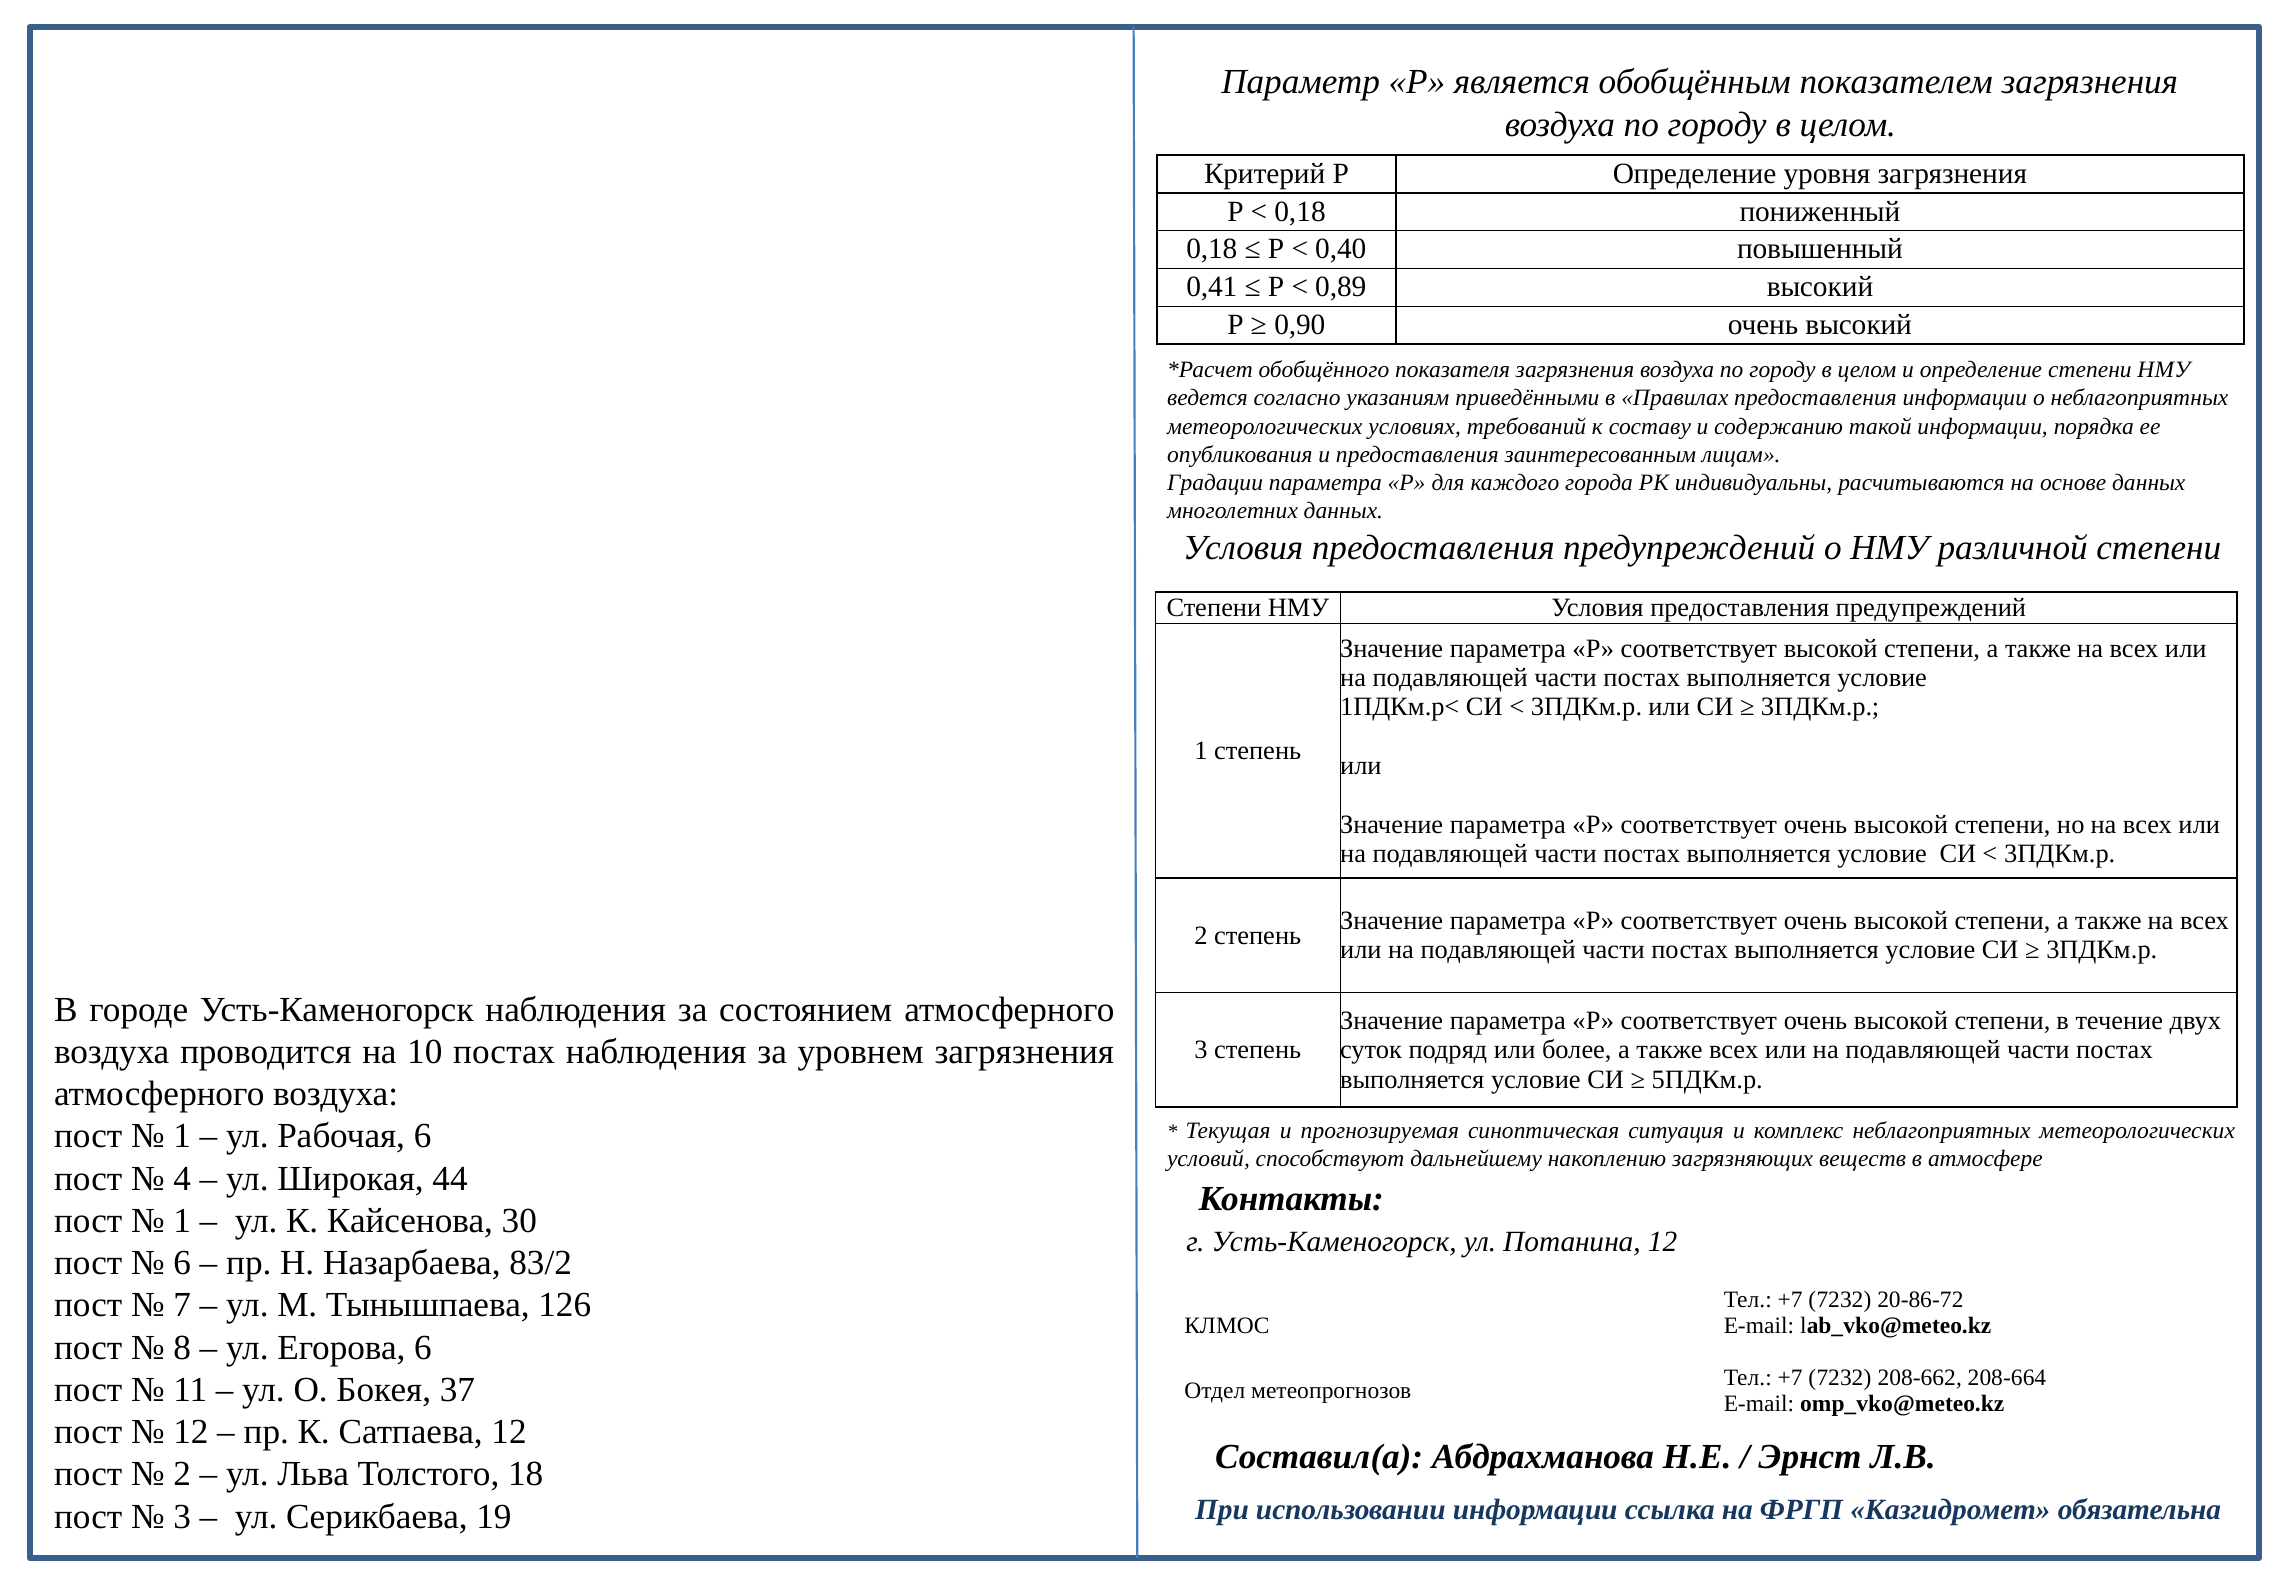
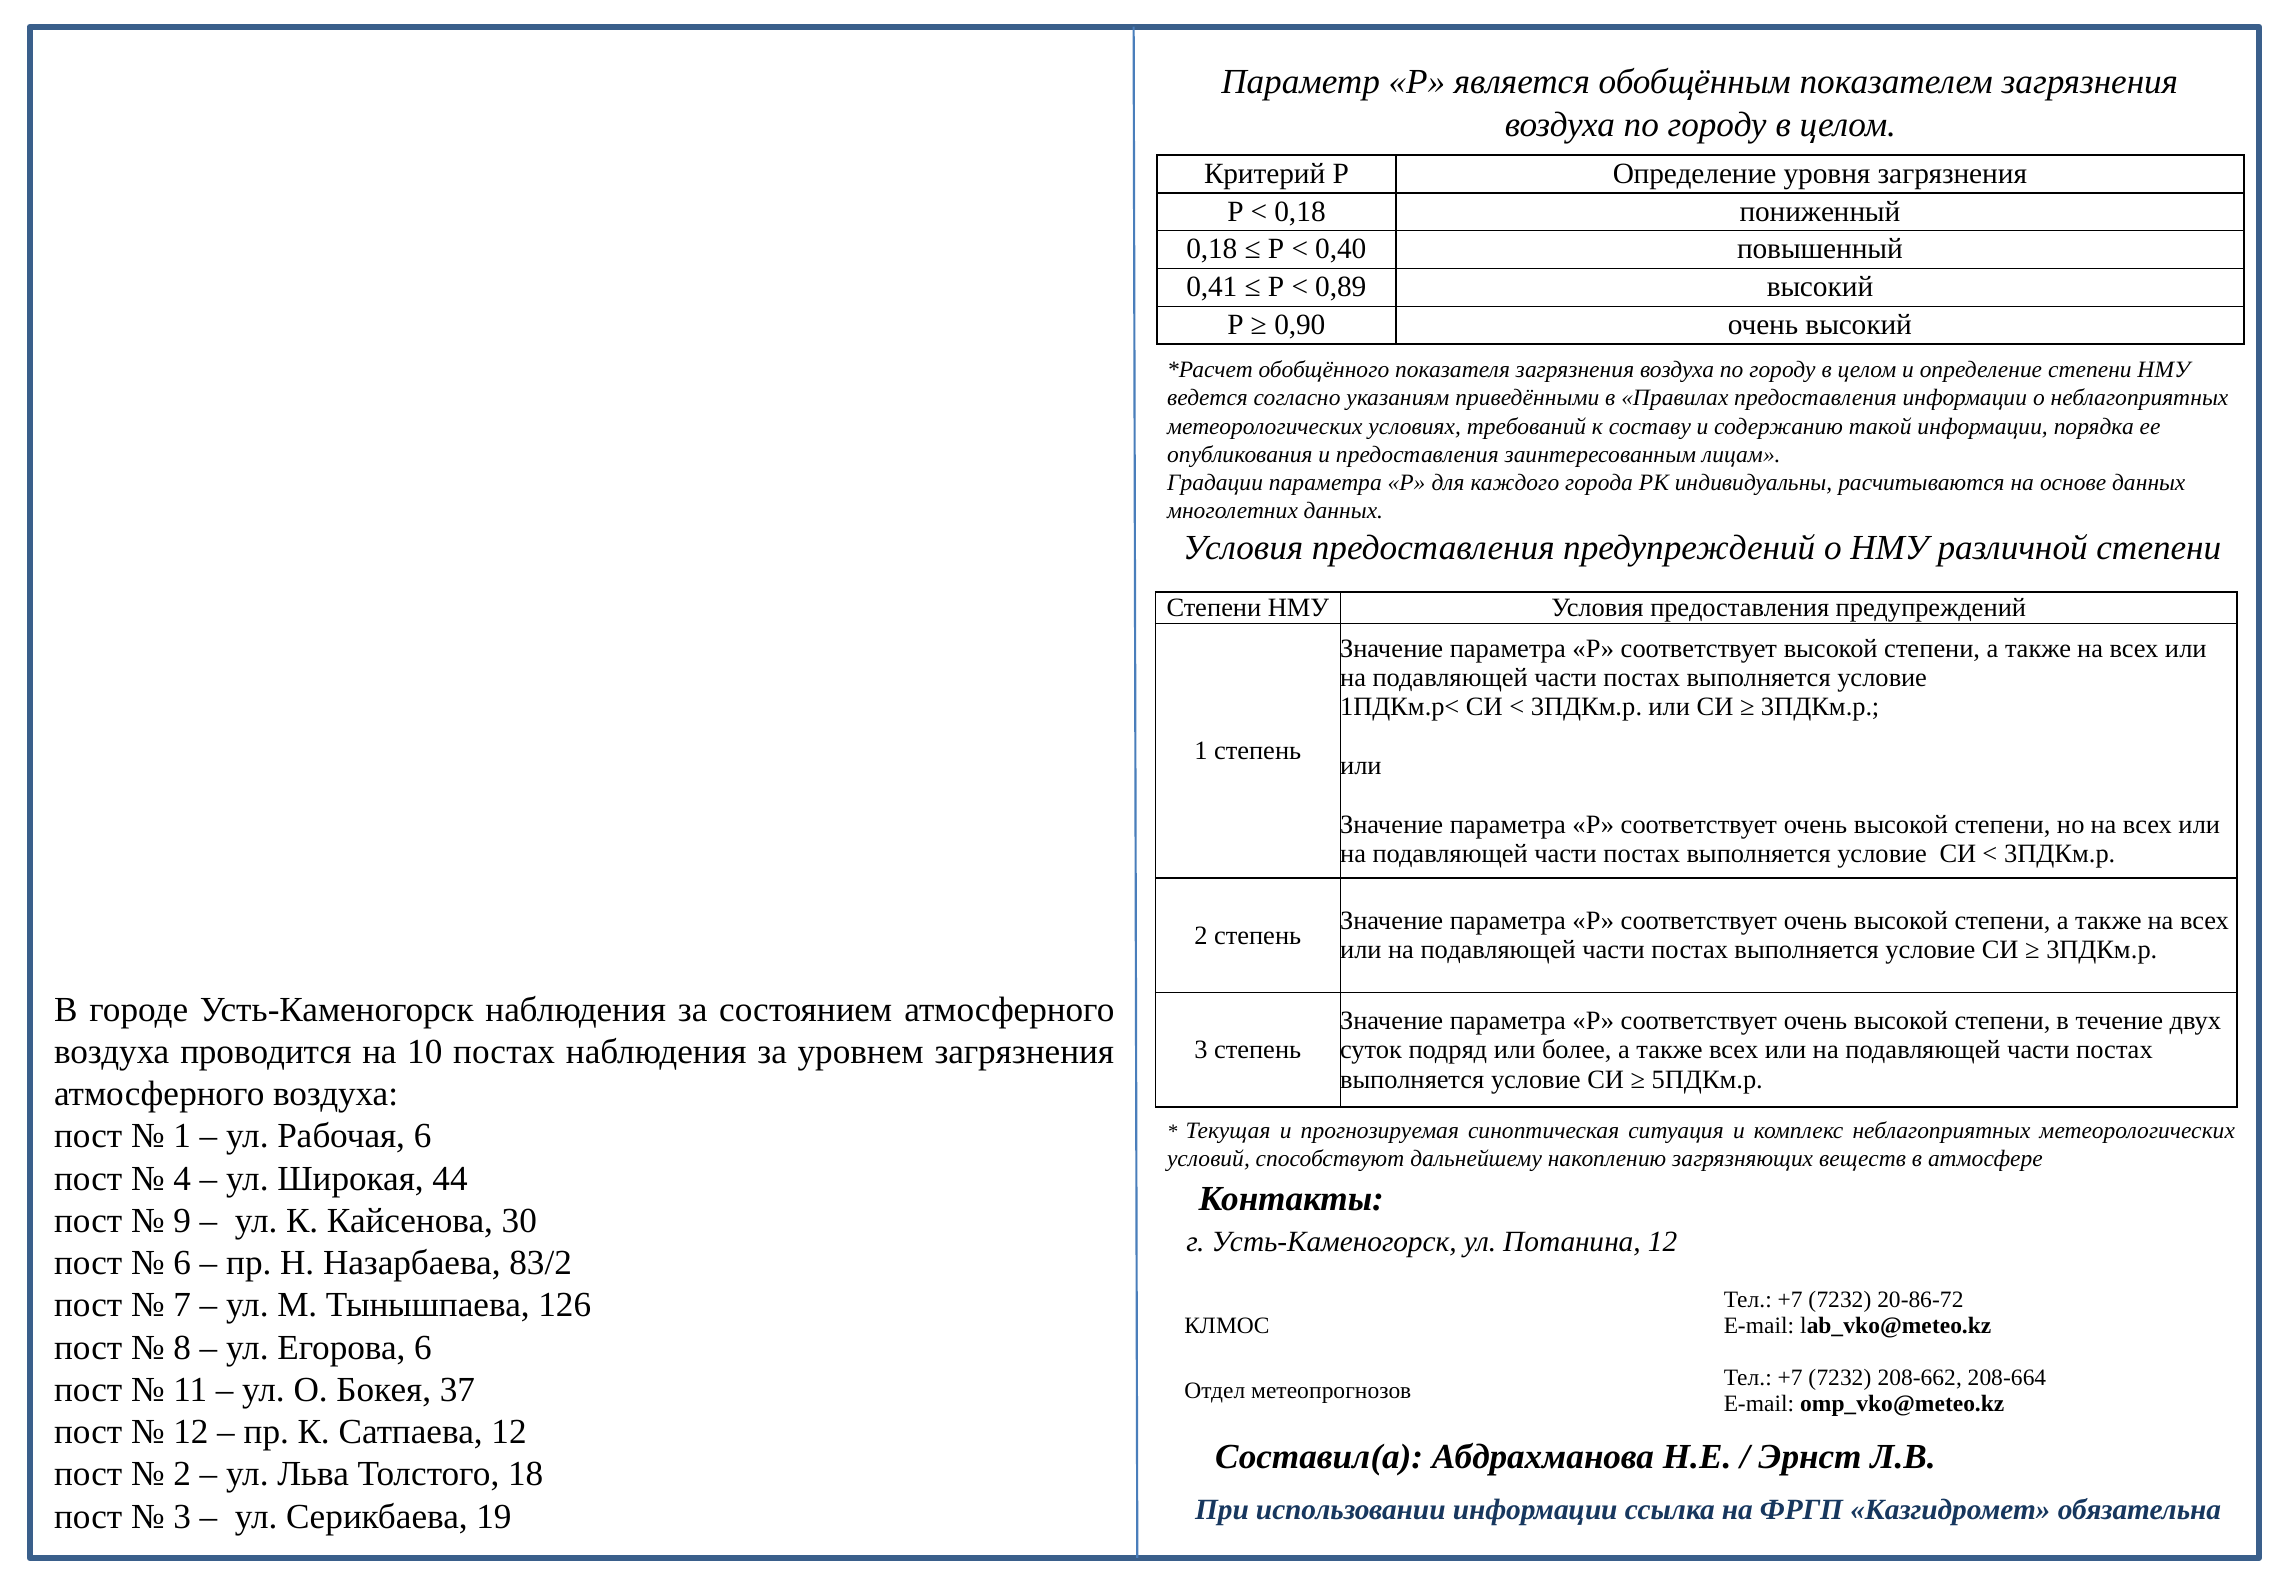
1: 1 -> 9 (182, 1221)
